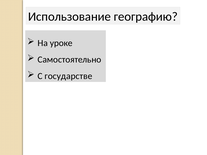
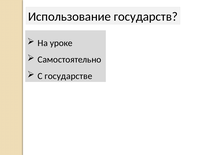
географию: географию -> государств (146, 17)
